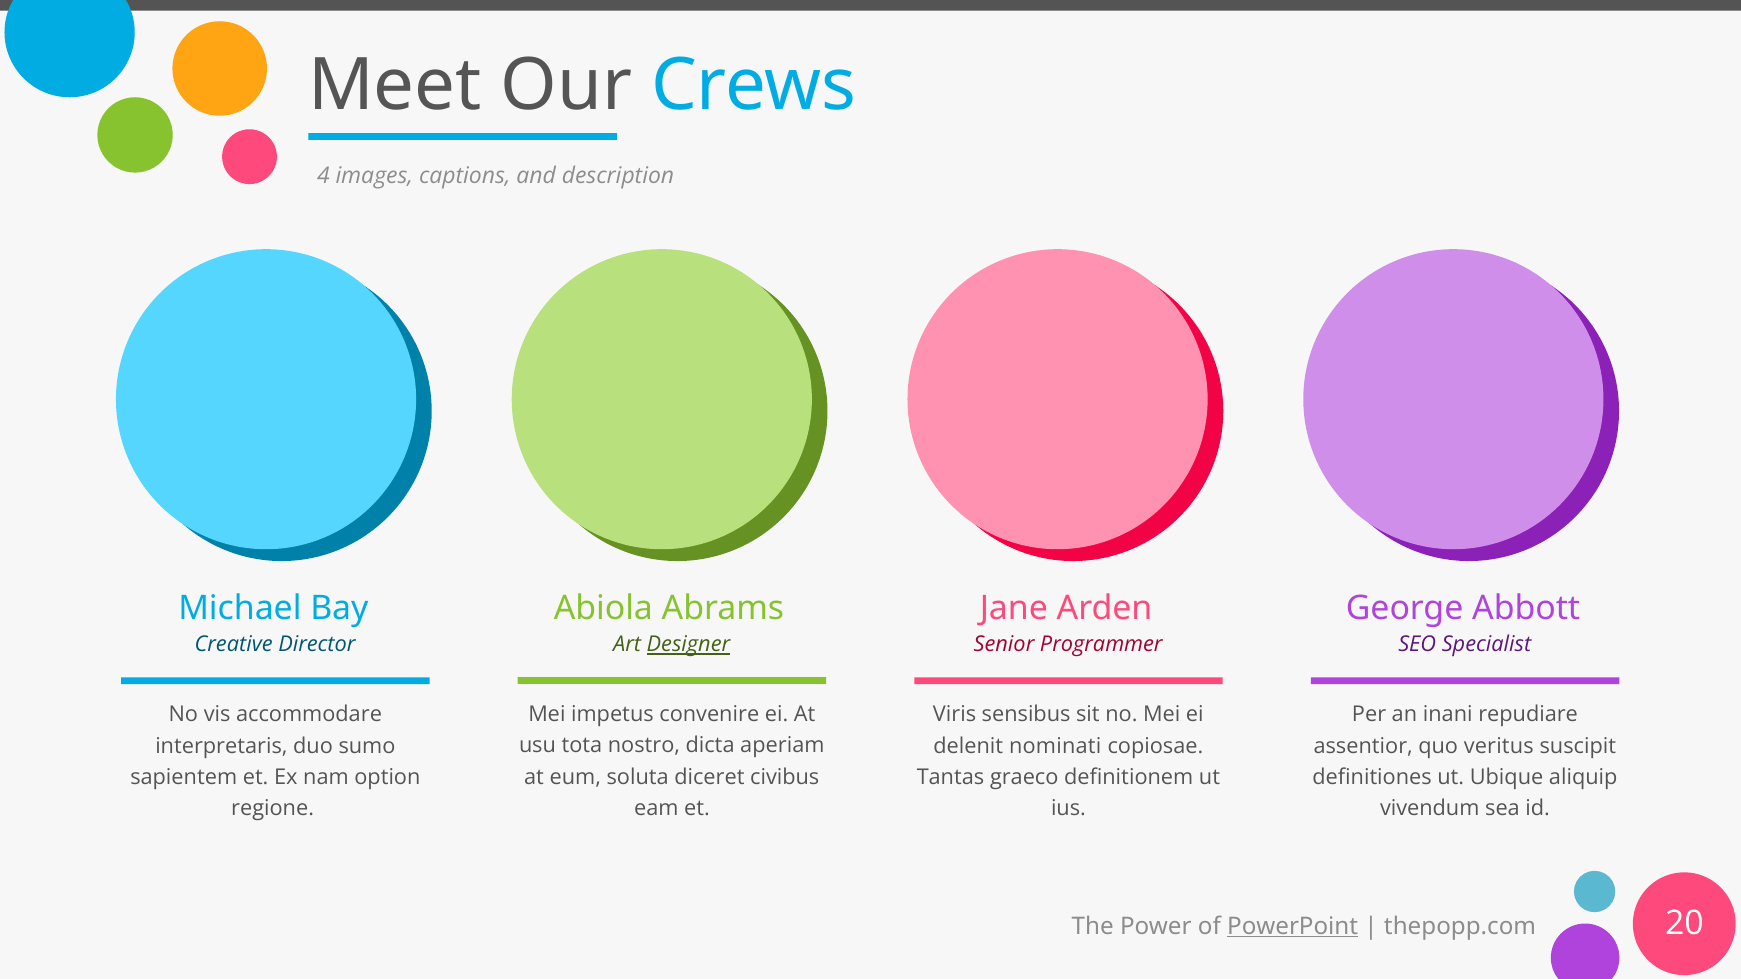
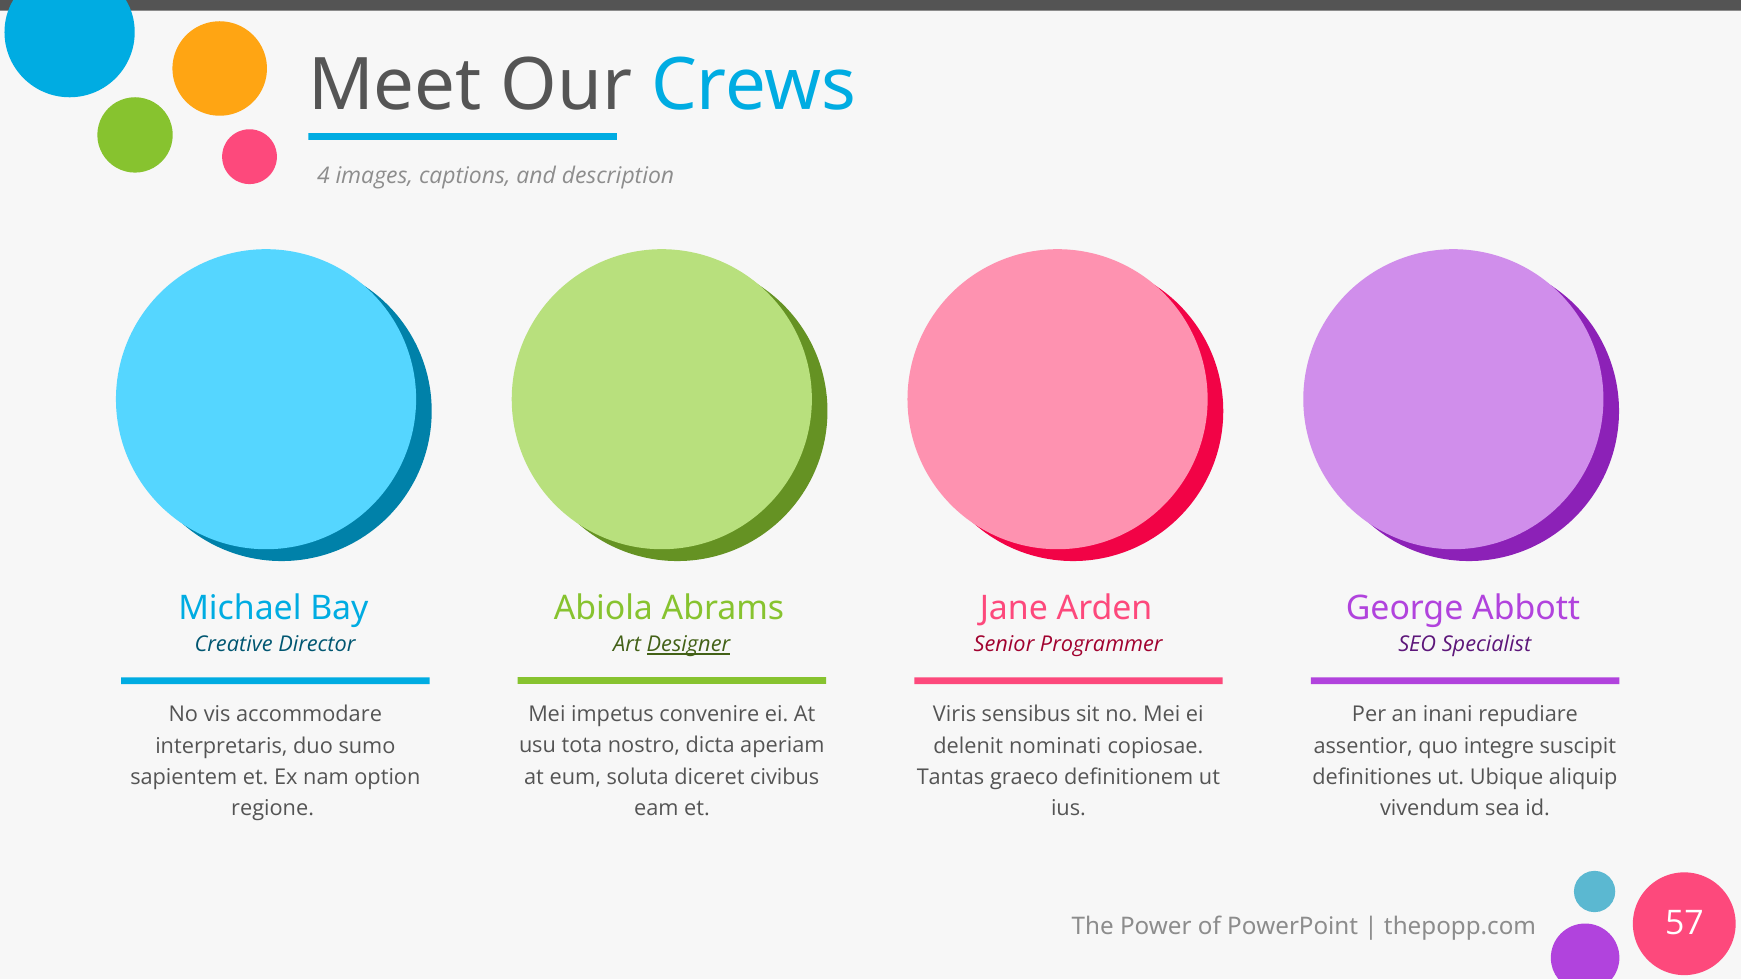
veritus: veritus -> integre (1499, 746)
PowerPoint underline: present -> none (1293, 927)
20: 20 -> 57 (1684, 924)
